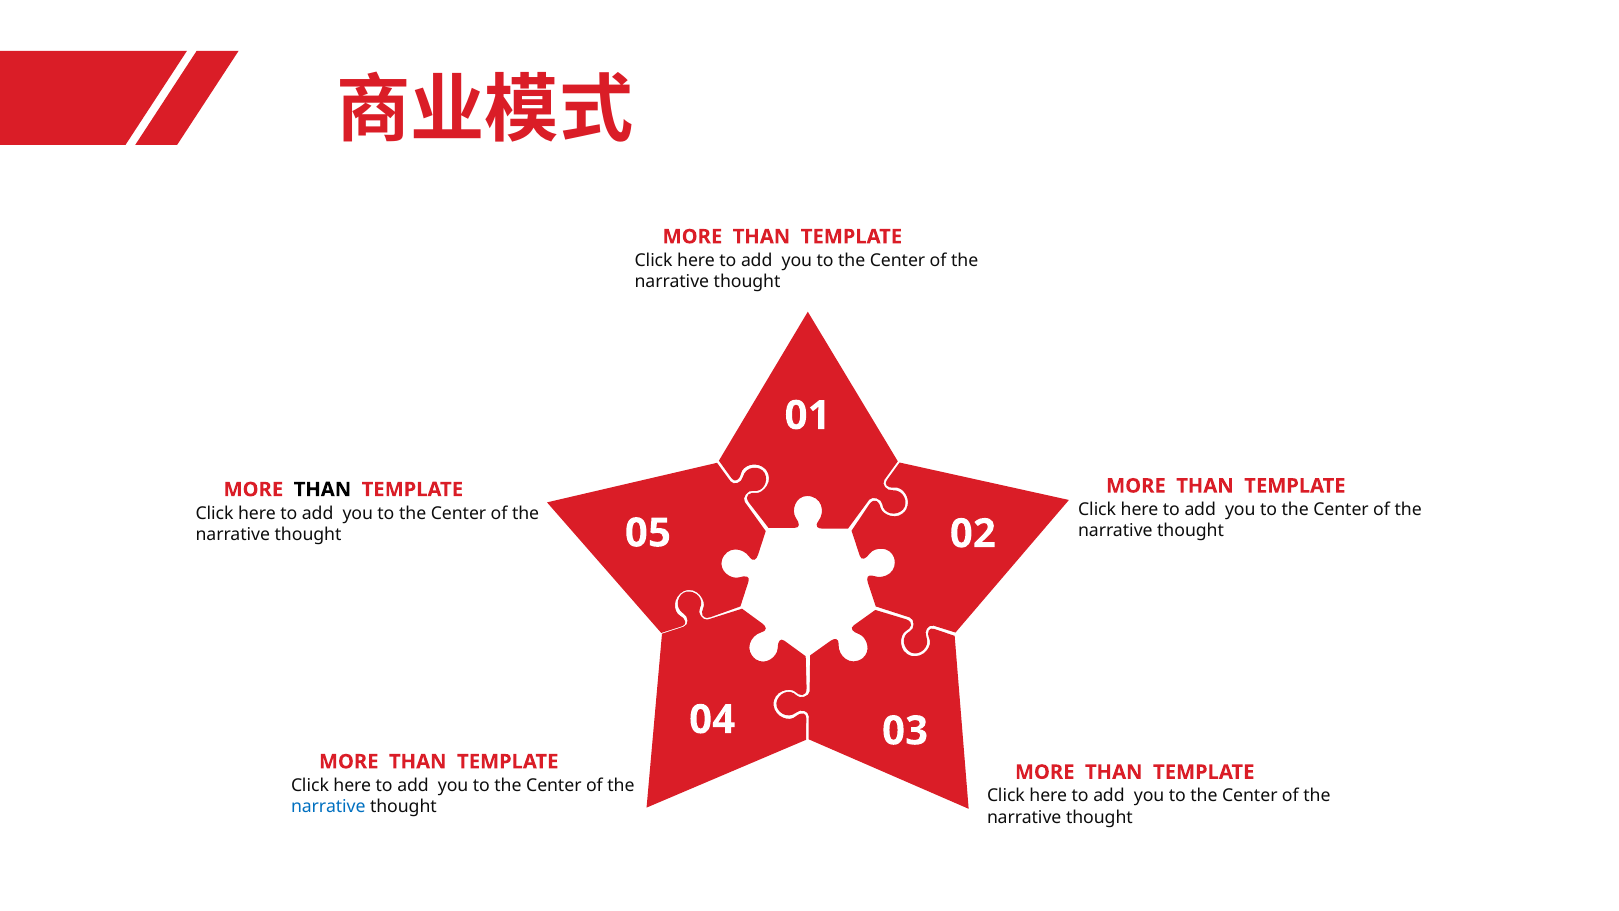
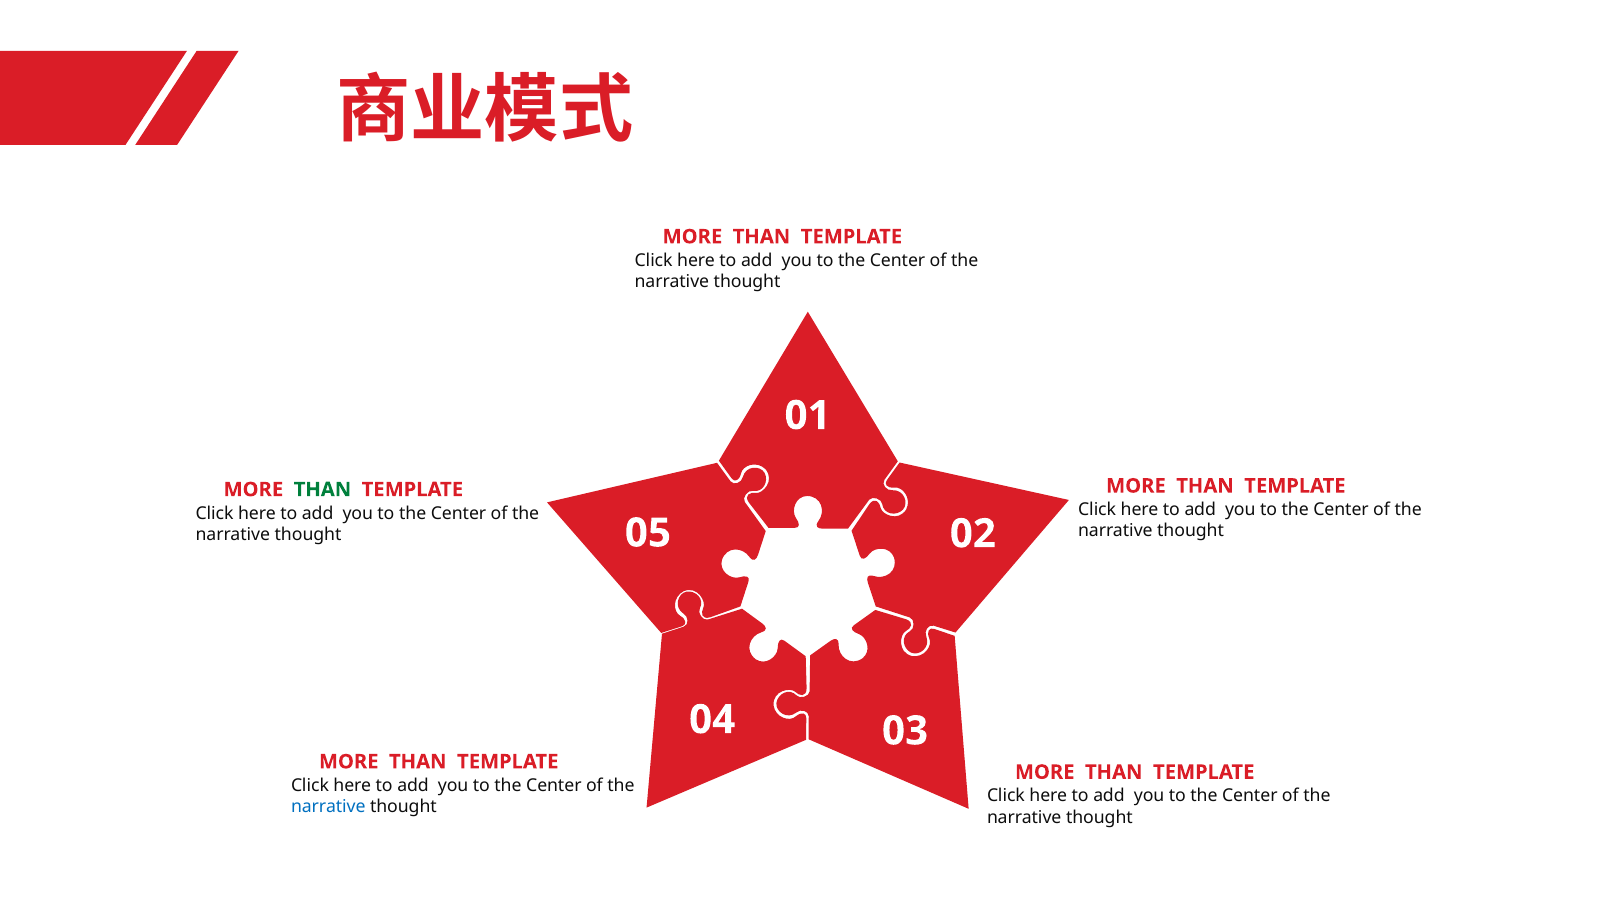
THAN colour: black -> green (322, 489)
